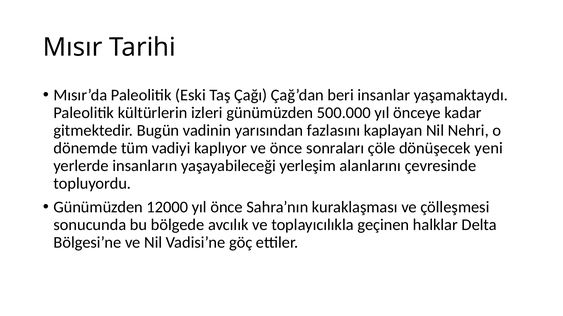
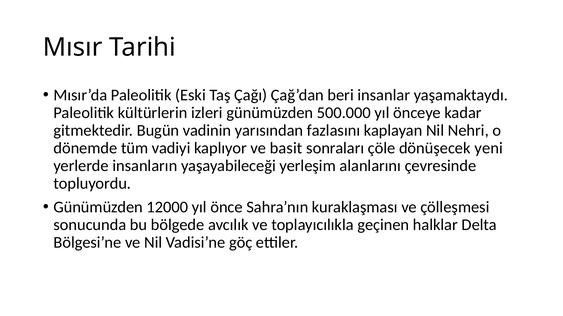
ve önce: önce -> basit (286, 148)
